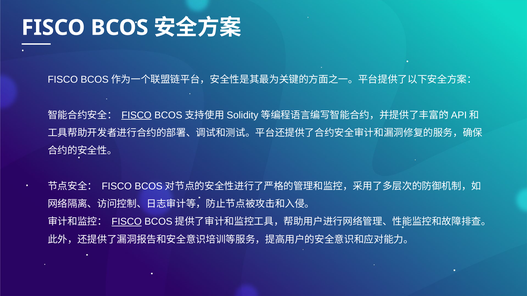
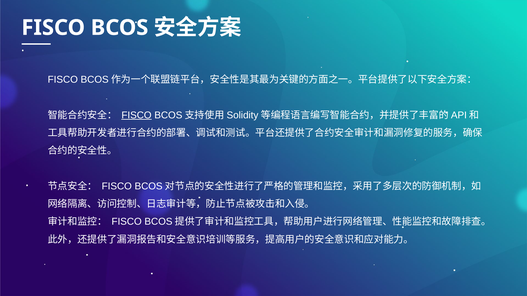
FISCO underline: present -> none (127, 222)
